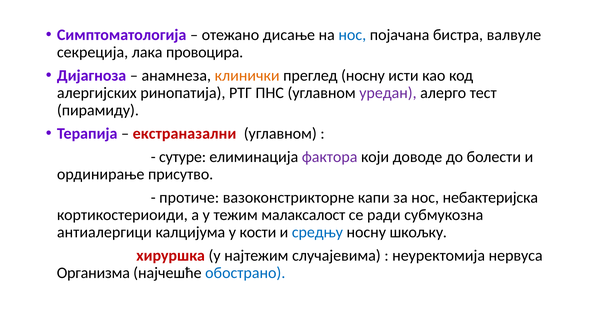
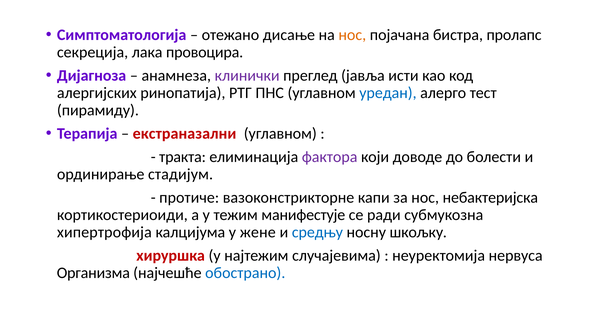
нос colour: blue -> orange (352, 35)
валвуле: валвуле -> пролапс (514, 35)
клинички colour: orange -> purple (247, 76)
преглед носну: носну -> јавља (363, 76)
уредан colour: purple -> blue (388, 93)
сутуре: сутуре -> тракта (183, 157)
присутво: присутво -> стадијум (181, 174)
малаксалост: малаксалост -> манифестује (303, 215)
антиалергици: антиалергици -> хипертрофија (104, 232)
кости: кости -> жене (258, 232)
